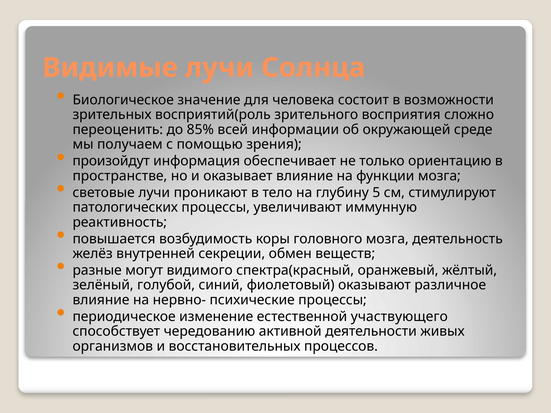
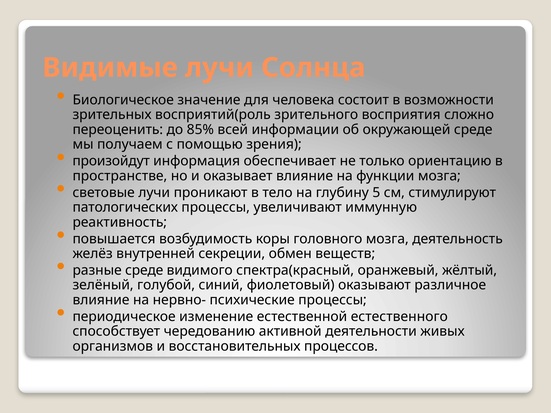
разные могут: могут -> среде (144, 270)
участвующего: участвующего -> естественного (399, 317)
